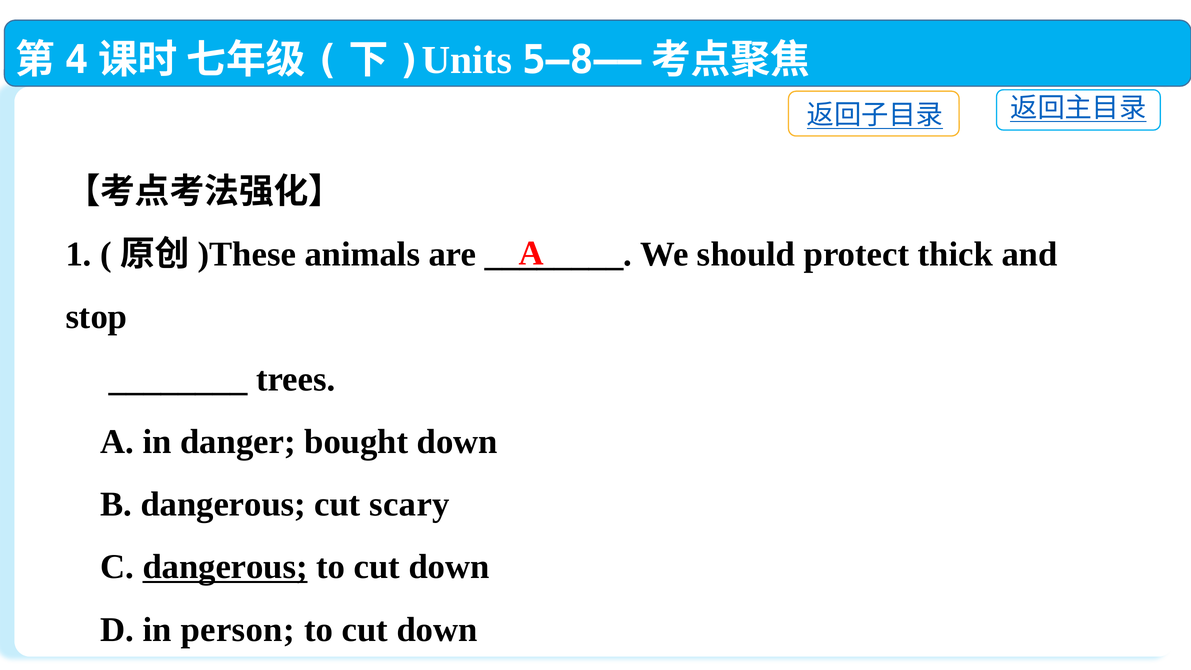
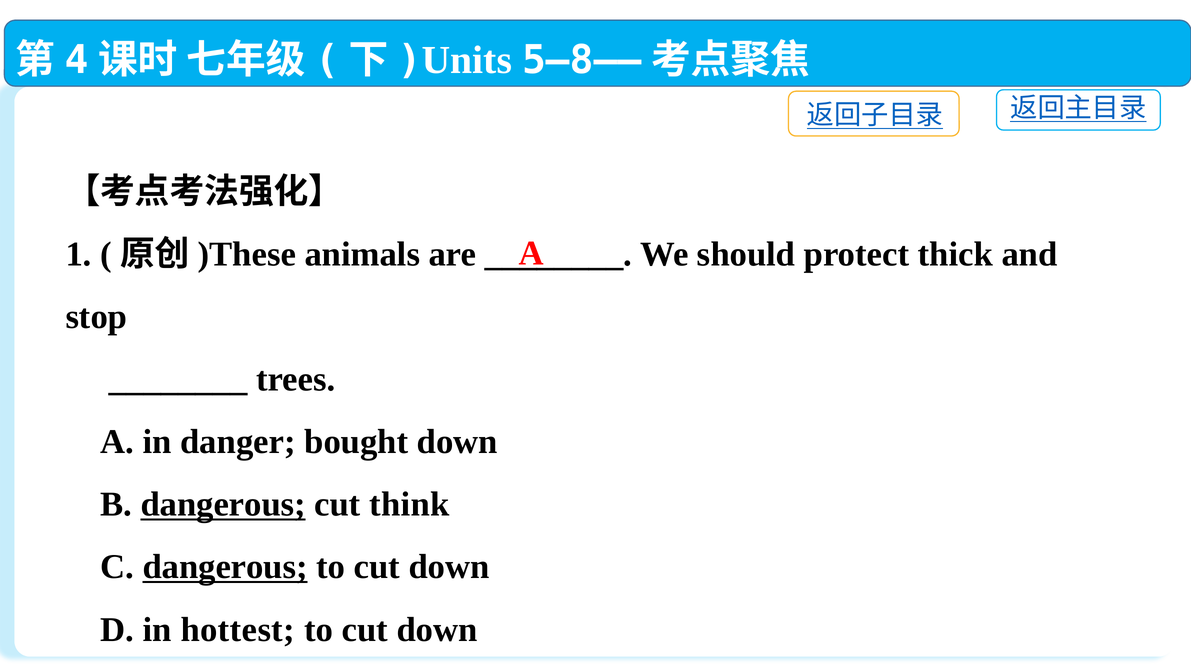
dangerous underline: none -> present (223, 504)
scary: scary -> think (409, 504)
person: person -> hottest (238, 629)
